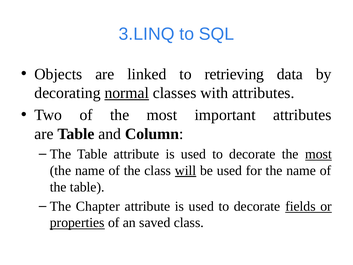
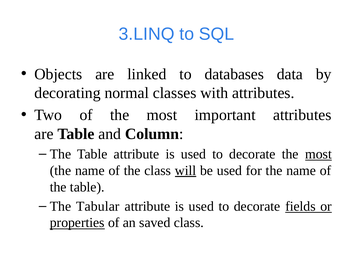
retrieving: retrieving -> databases (234, 74)
normal underline: present -> none (127, 93)
Chapter: Chapter -> Tabular (98, 206)
